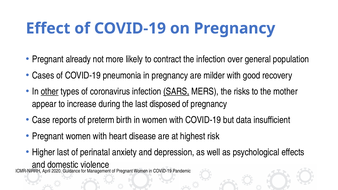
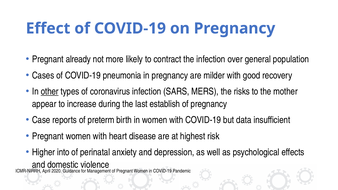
SARS underline: present -> none (176, 92)
disposed: disposed -> establish (165, 104)
Higher last: last -> into (63, 152)
